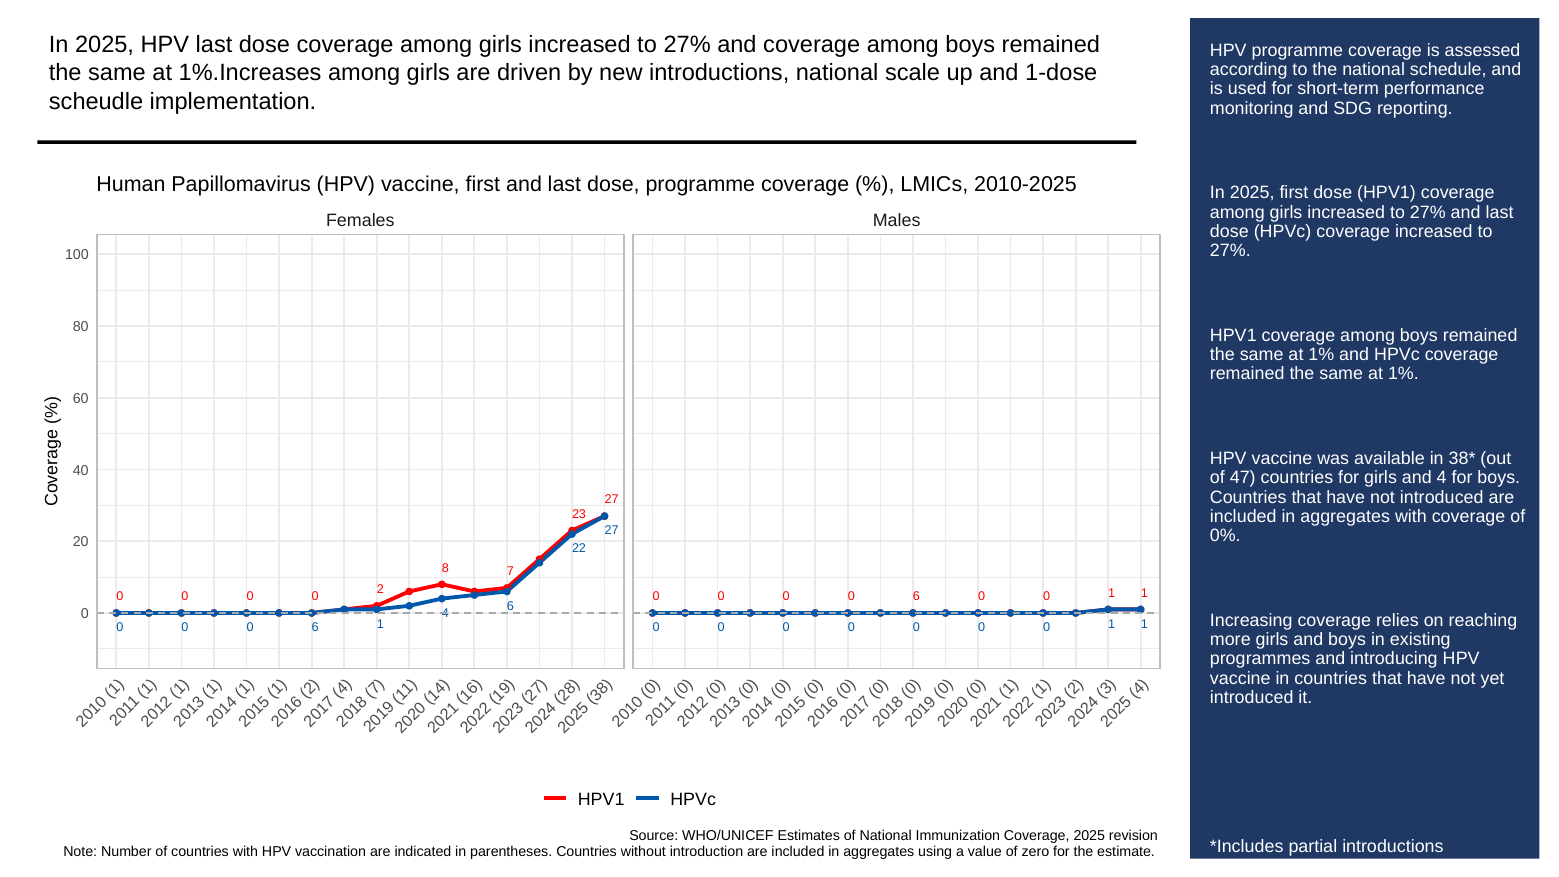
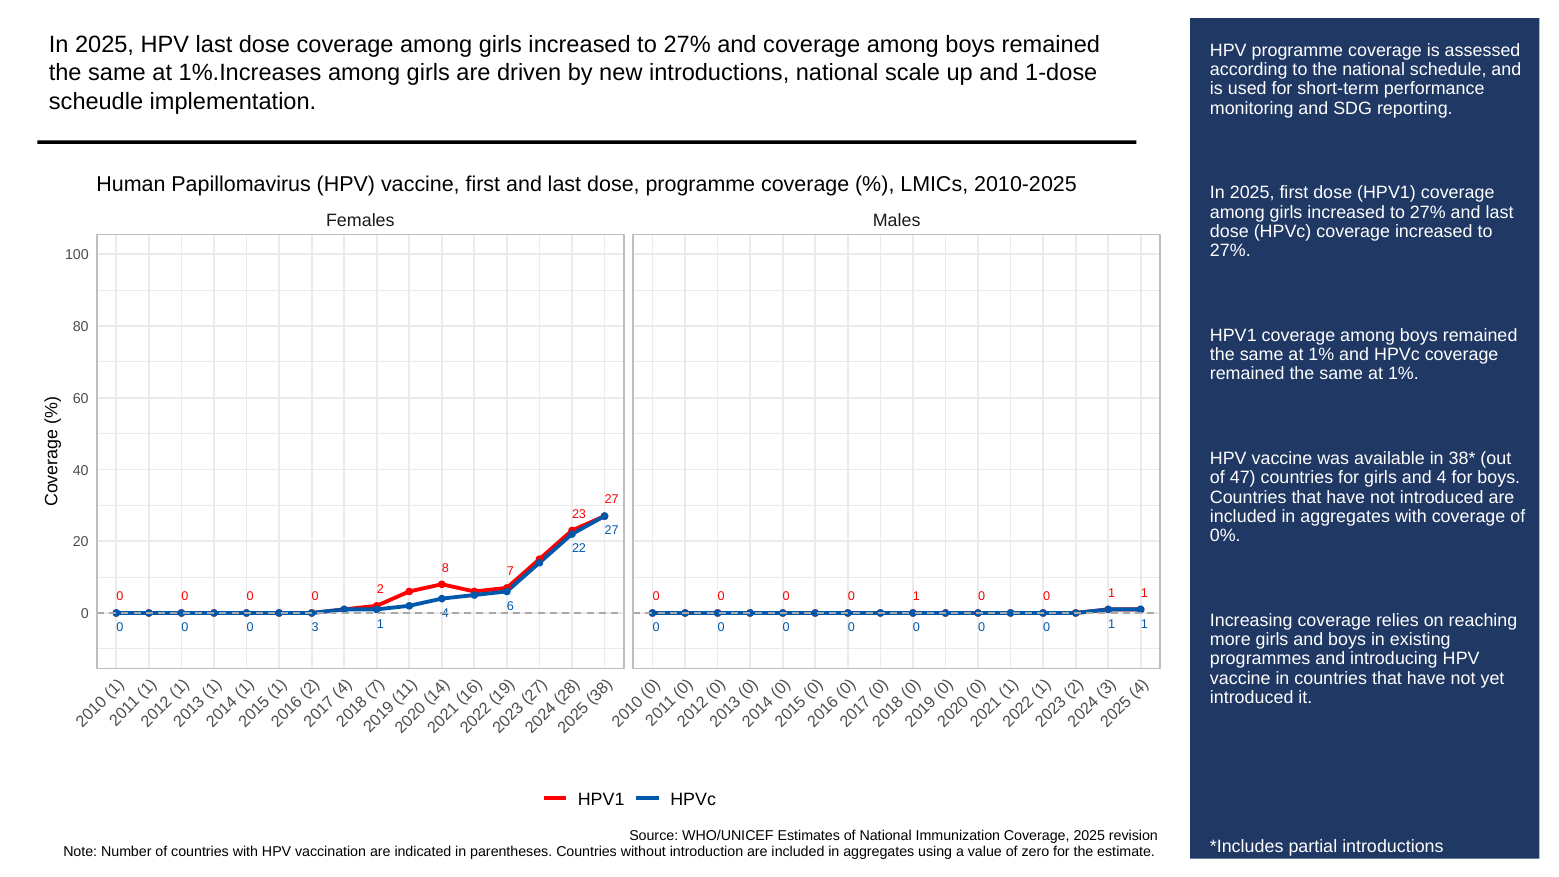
6: 6 -> 1 (916, 597)
6: 6 -> 3 (315, 627)
